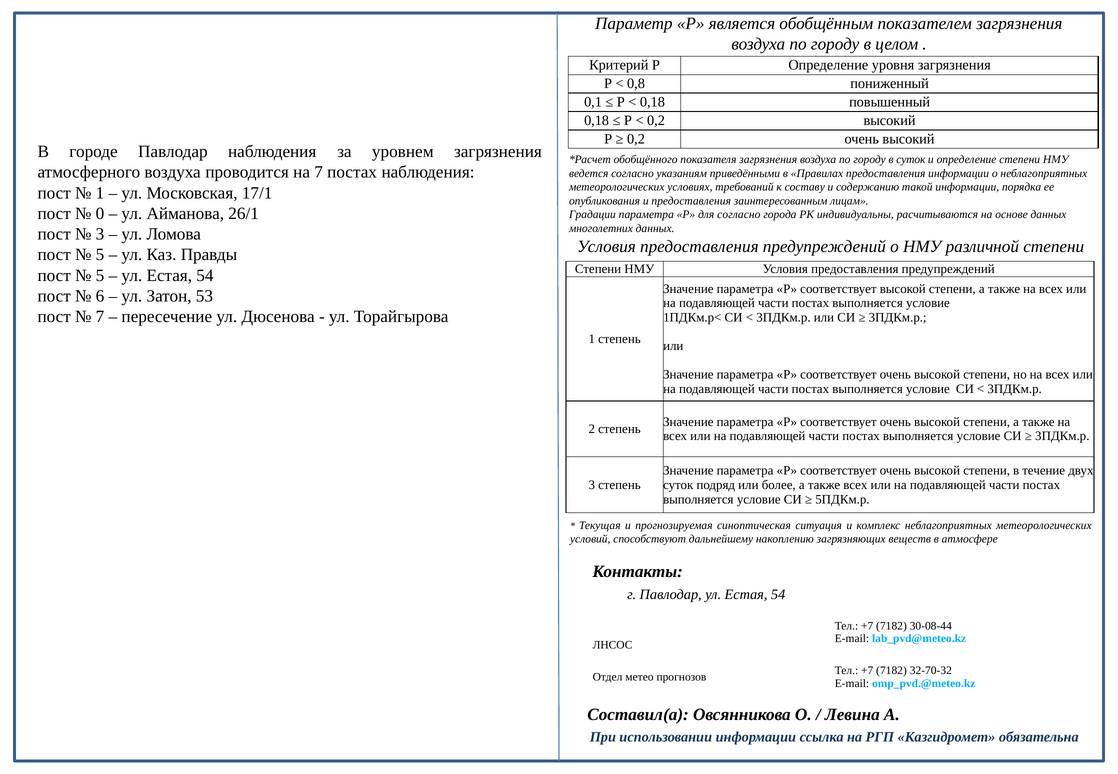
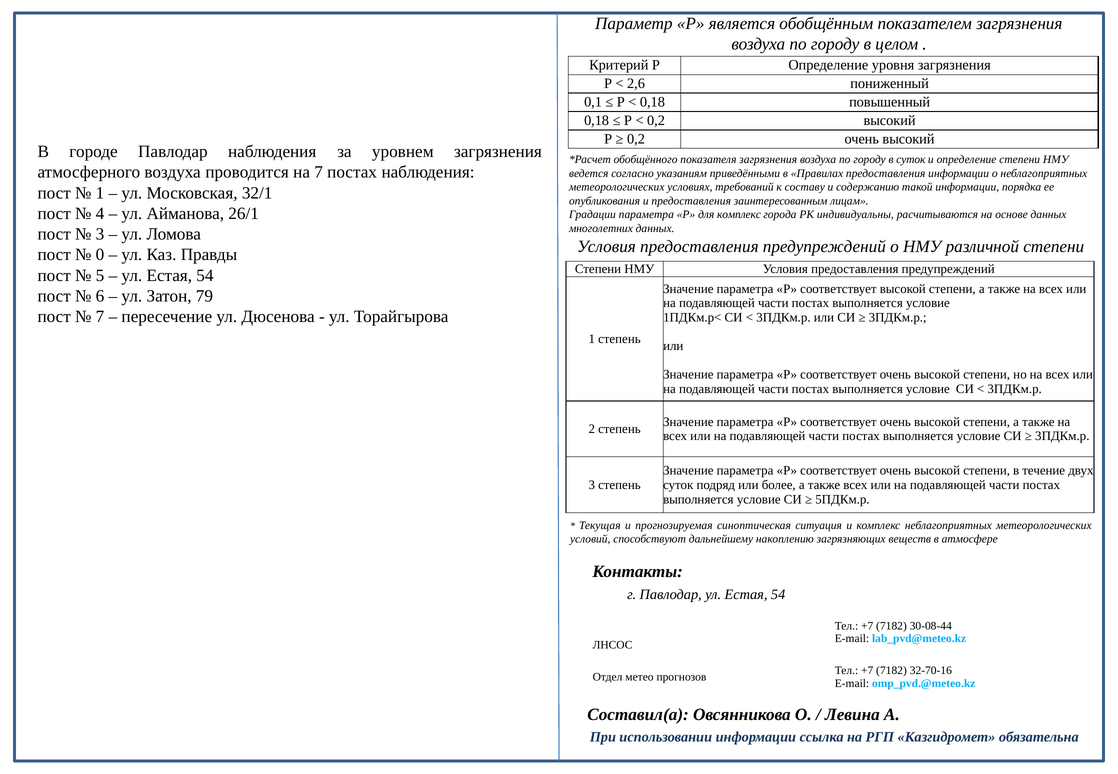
0,8: 0,8 -> 2,6 (636, 84)
17/1: 17/1 -> 32/1 (257, 193)
0: 0 -> 4 (100, 214)
для согласно: согласно -> комплекс (739, 215)
5: 5 -> 0 (100, 255)
53: 53 -> 79 (204, 296)
32-70-32: 32-70-32 -> 32-70-16 (931, 671)
